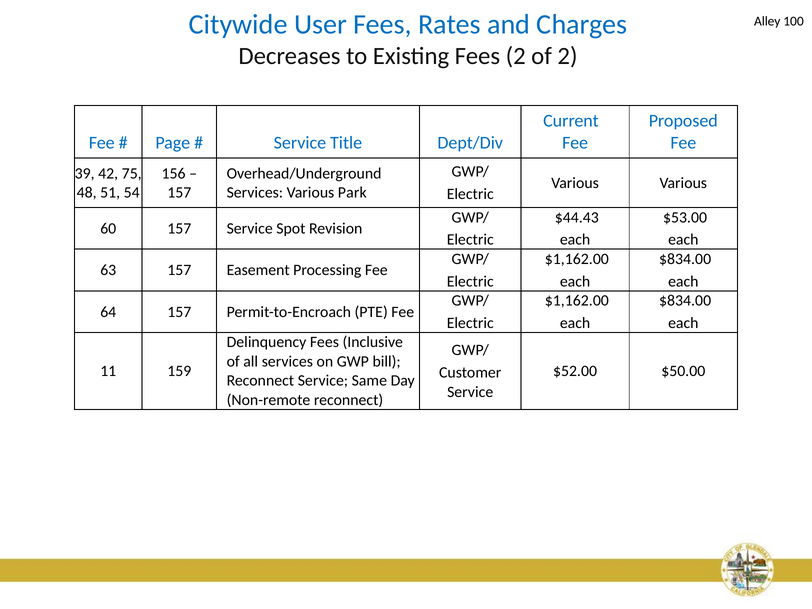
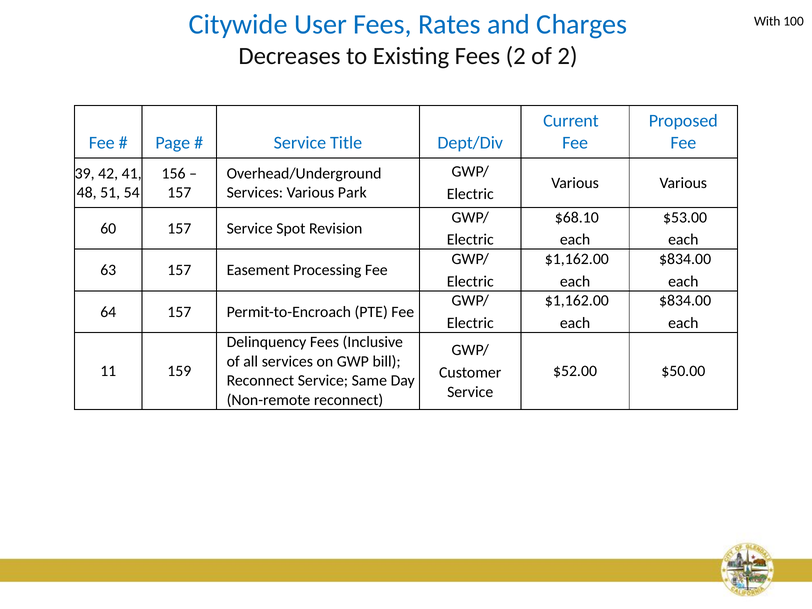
Alley: Alley -> With (767, 21)
75: 75 -> 41 (132, 173)
$44.43: $44.43 -> $68.10 (577, 217)
